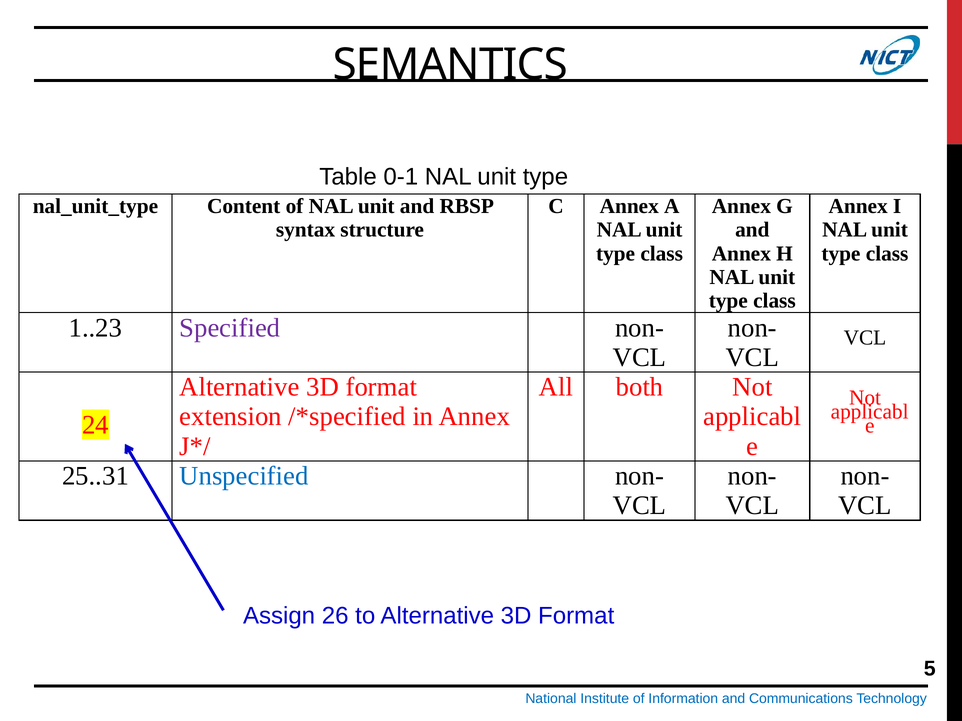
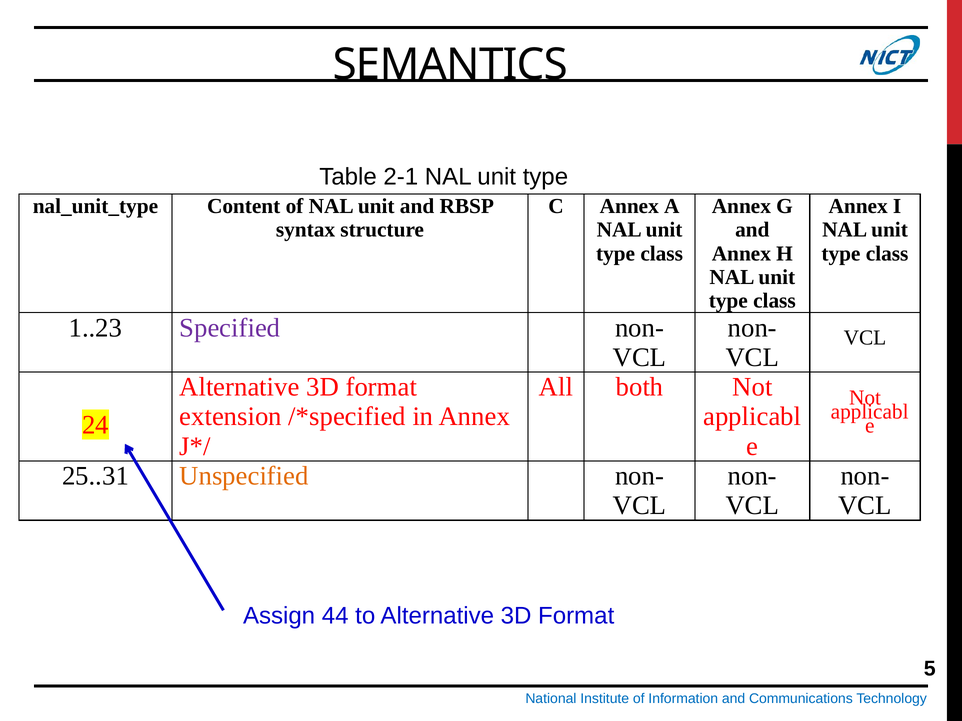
0-1: 0-1 -> 2-1 (401, 177)
Unspecified colour: blue -> orange (244, 476)
26: 26 -> 44 (335, 616)
